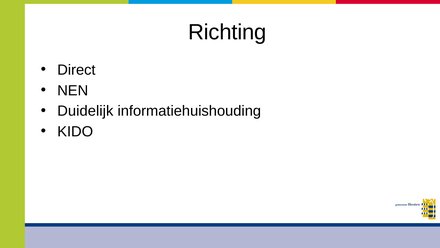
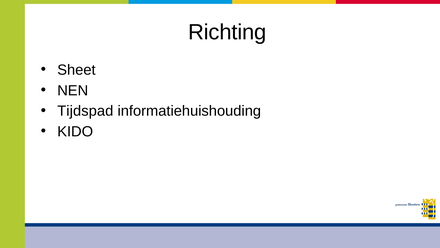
Direct: Direct -> Sheet (76, 70)
Duidelijk: Duidelijk -> Tijdspad (85, 111)
